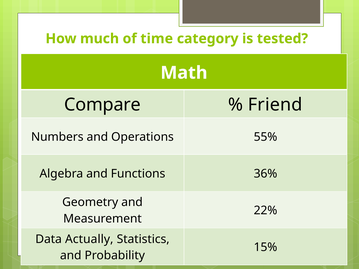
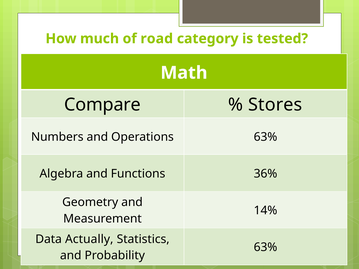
time: time -> road (157, 39)
Friend: Friend -> Stores (275, 105)
Operations 55%: 55% -> 63% (265, 137)
22%: 22% -> 14% (265, 211)
15%: 15% -> 63% (265, 247)
